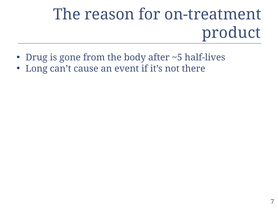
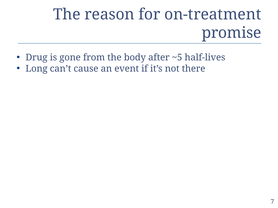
product: product -> promise (232, 33)
